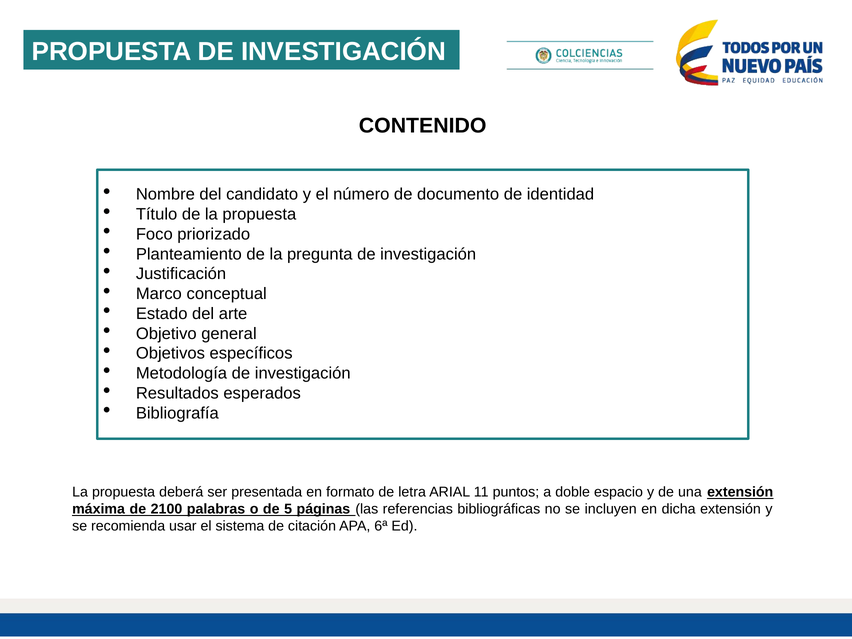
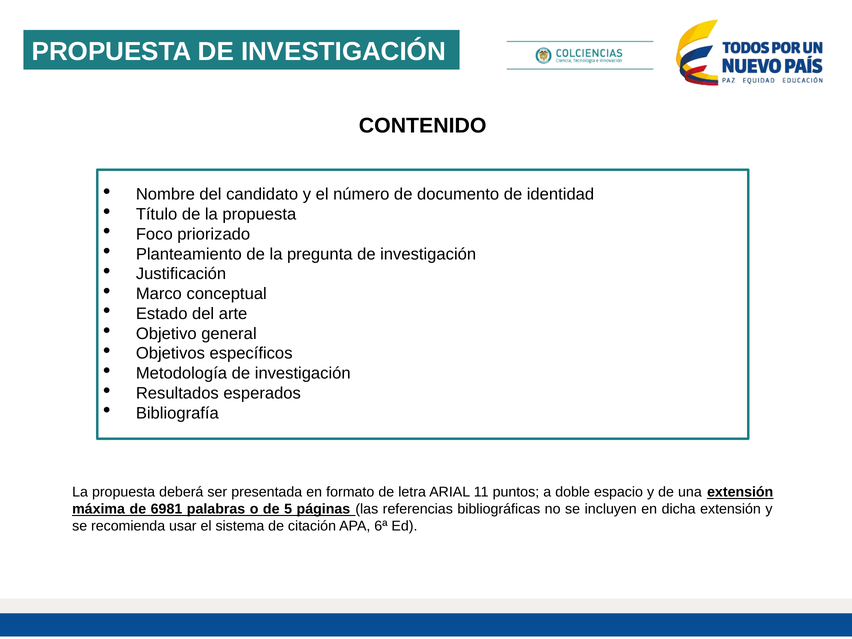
2100: 2100 -> 6981 (167, 509)
